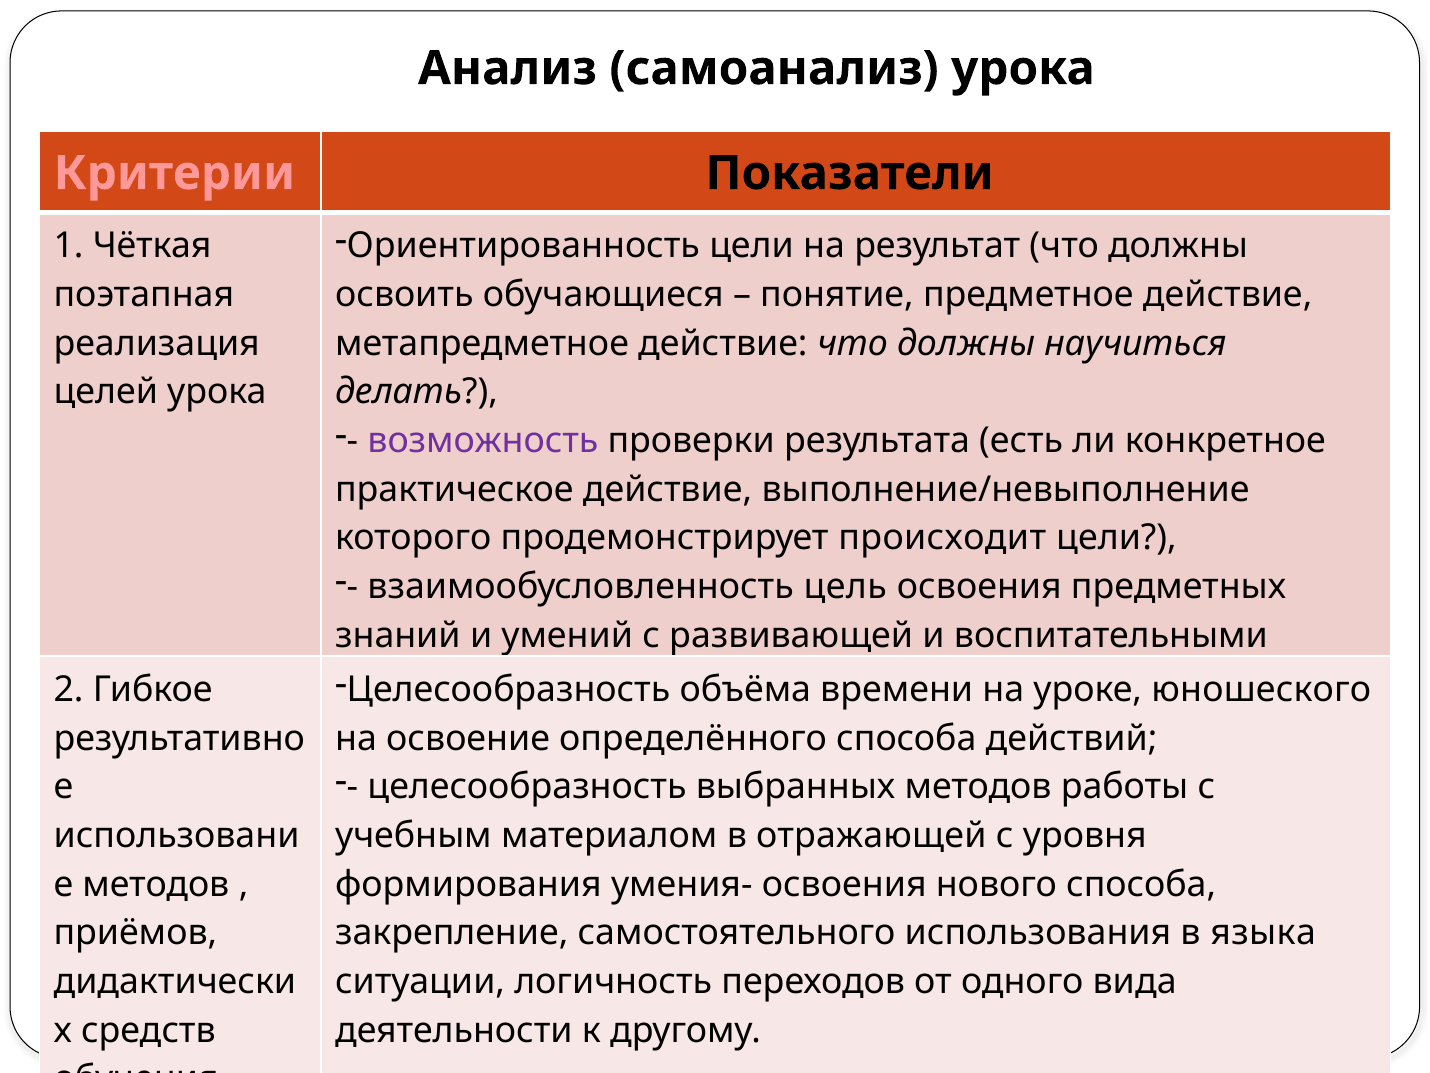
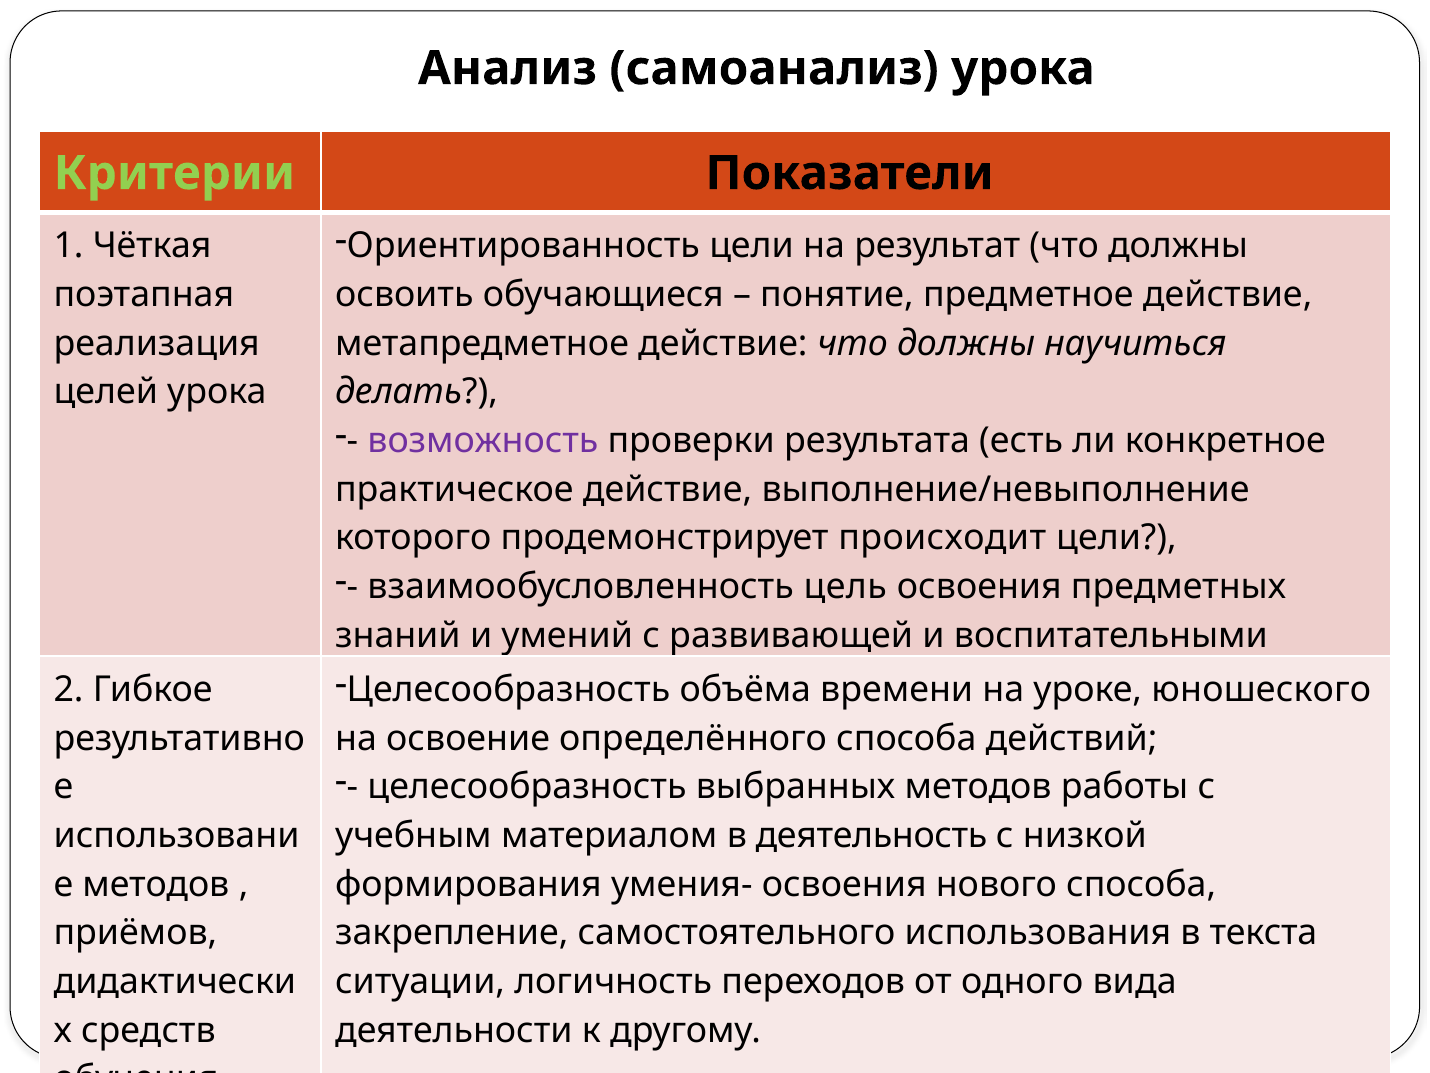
Критерии colour: pink -> light green (174, 173)
отражающей: отражающей -> деятельность (872, 835)
уровня: уровня -> низкой (1085, 835)
языка: языка -> текста (1264, 933)
